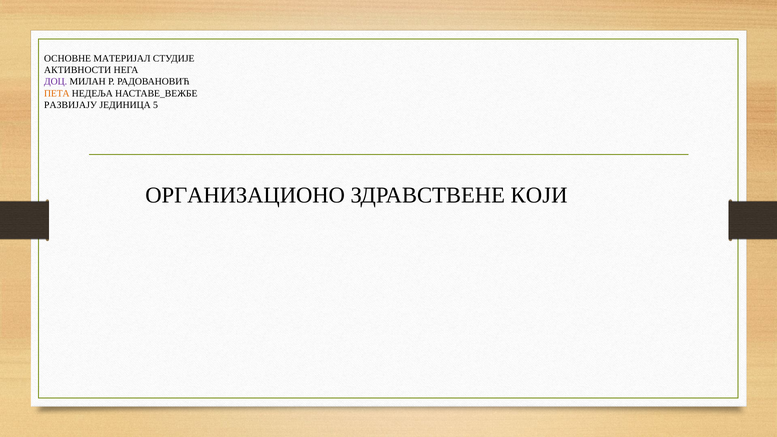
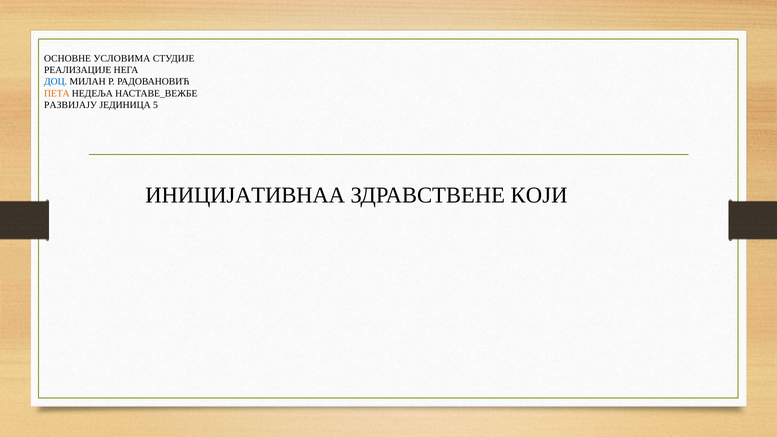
МАТЕРИЈАЛ: МАТЕРИЈАЛ -> УСЛОВИМА (122, 58)
АКТИВНОСТИ: АКТИВНОСТИ -> РЕАЛИЗАЦИЈЕ (78, 70)
ДОЦ colour: purple -> blue (56, 82)
ОРГАНИЗАЦИОНО: ОРГАНИЗАЦИОНО -> ИНИЦИЈАТИВНАА (245, 195)
